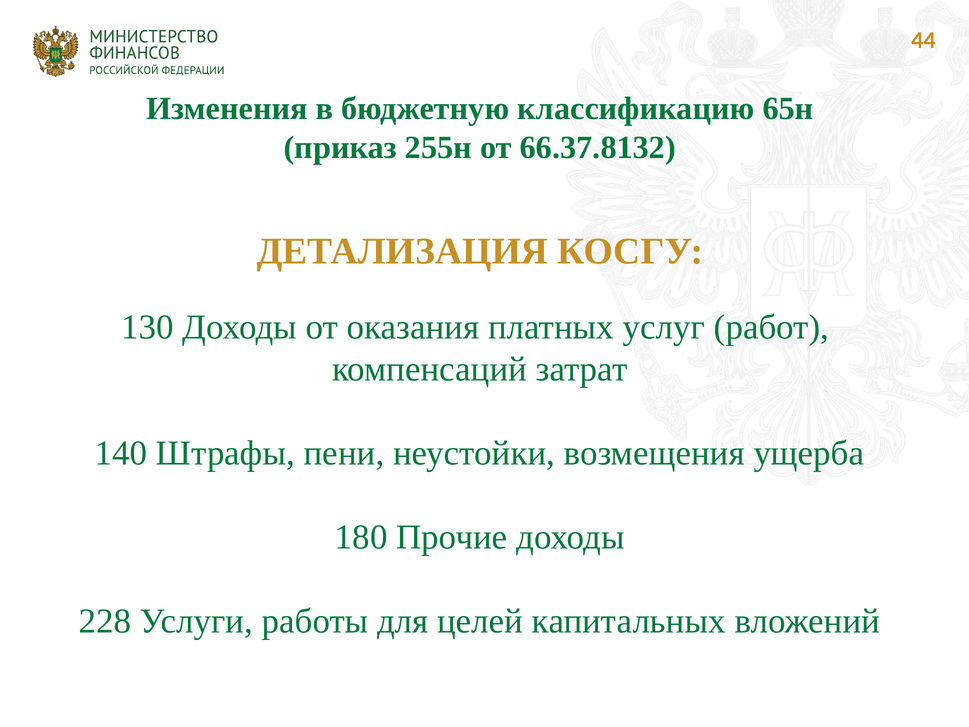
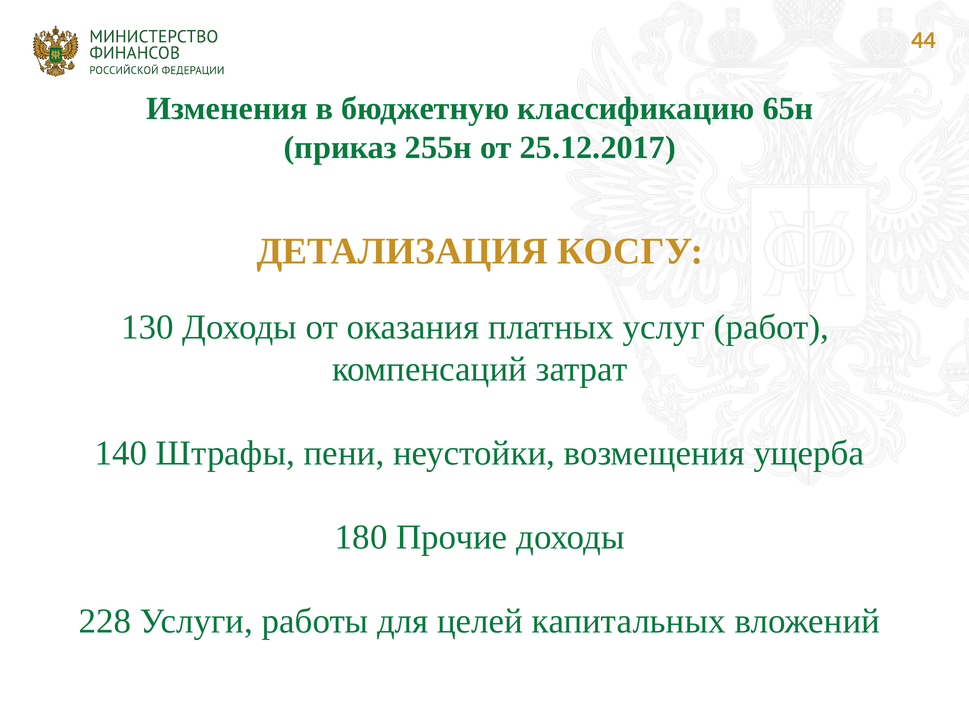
66.37.8132: 66.37.8132 -> 25.12.2017 (598, 147)
